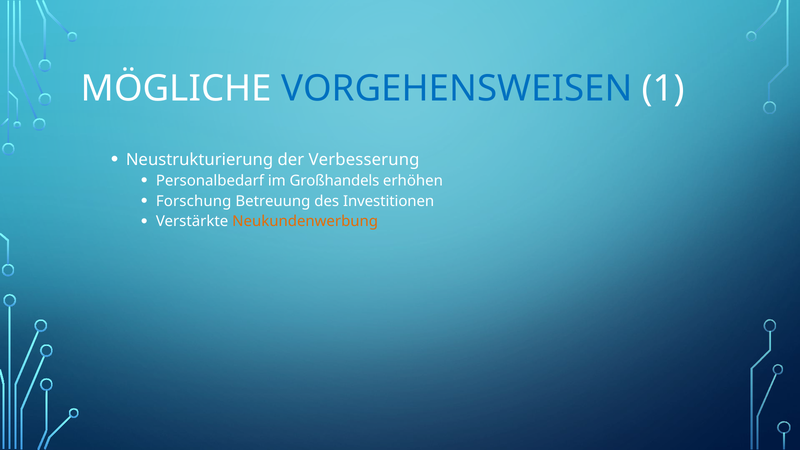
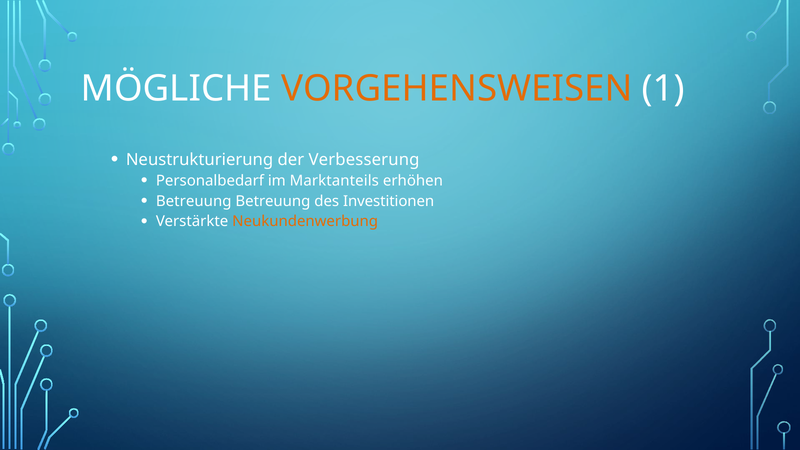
VORGEHENSWEISEN colour: blue -> orange (457, 89)
Großhandels: Großhandels -> Marktanteils (334, 181)
Forschung: Forschung -> Betreuung (194, 201)
